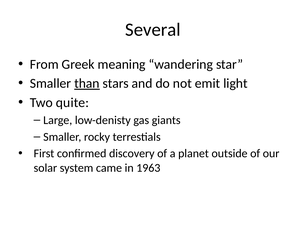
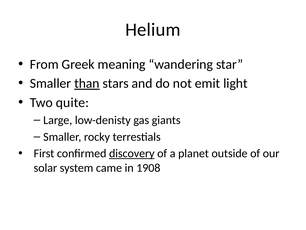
Several: Several -> Helium (153, 30)
discovery underline: none -> present (132, 153)
1963: 1963 -> 1908 (148, 167)
